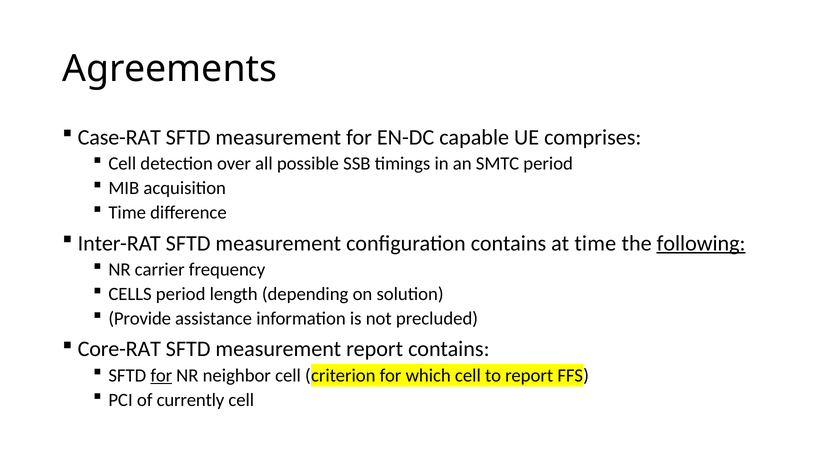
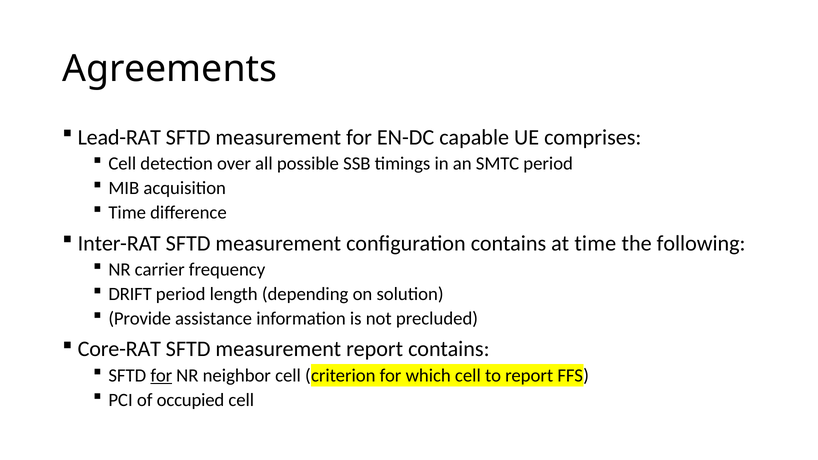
Case-RAT: Case-RAT -> Lead-RAT (119, 137)
following underline: present -> none (701, 243)
CELLS: CELLS -> DRIFT (130, 294)
currently: currently -> occupied (190, 400)
